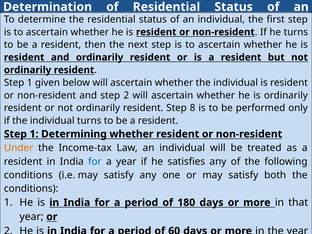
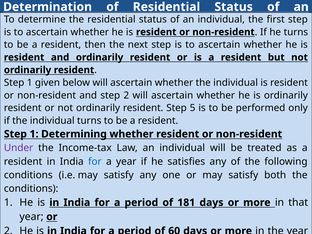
8: 8 -> 5 (193, 108)
Under colour: orange -> purple (19, 148)
180: 180 -> 181 (186, 203)
